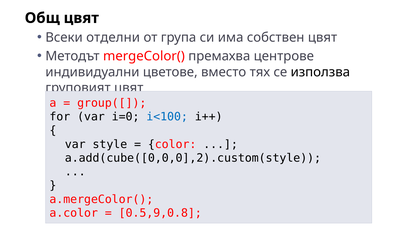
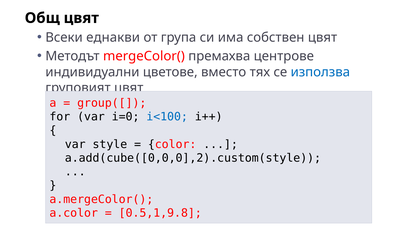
отделни: отделни -> еднакви (113, 38)
използва colour: black -> blue (320, 72)
0.5,9,0.8: 0.5,9,0.8 -> 0.5,1,9.8 (160, 213)
